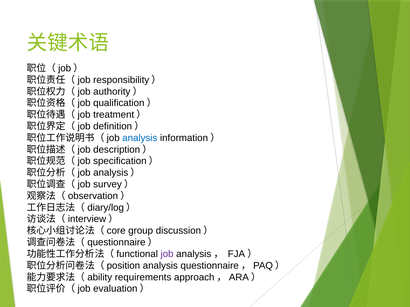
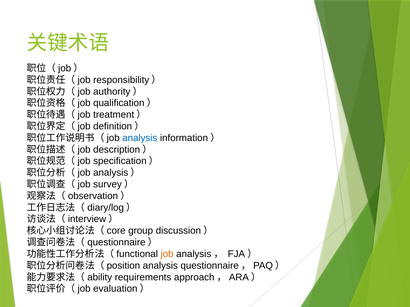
job colour: purple -> orange (167, 254)
